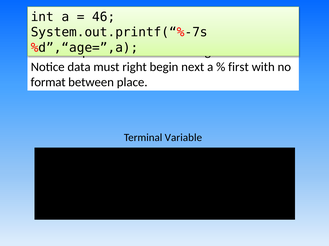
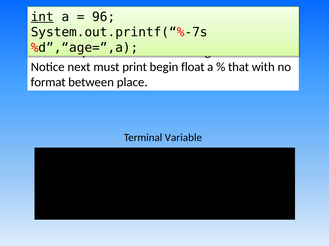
int underline: none -> present (42, 17)
46: 46 -> 96 (104, 17)
data: data -> next (79, 67)
right: right -> print (135, 67)
next: next -> float (193, 67)
first: first -> that (239, 67)
